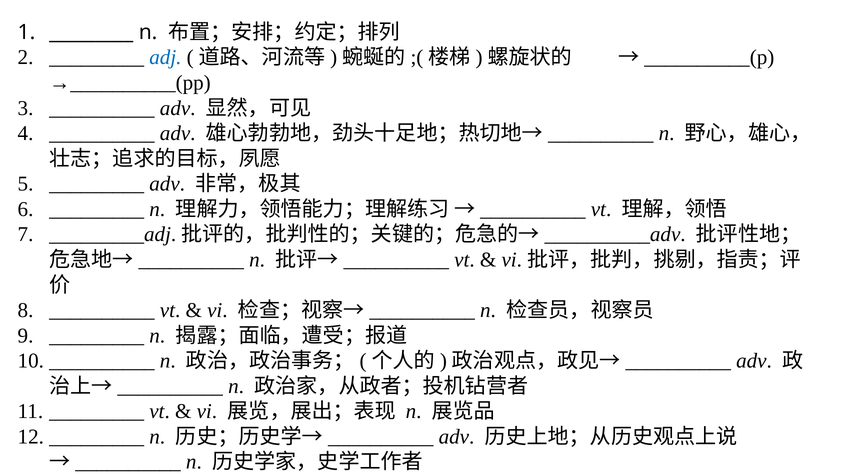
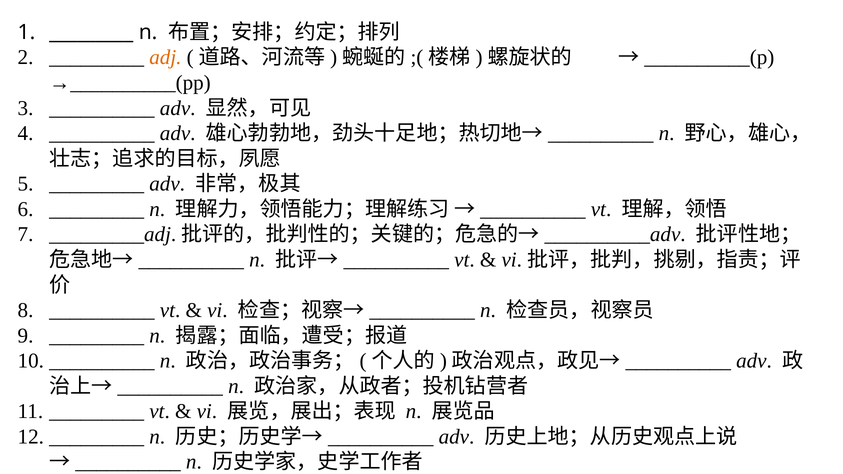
adj colour: blue -> orange (165, 58)
